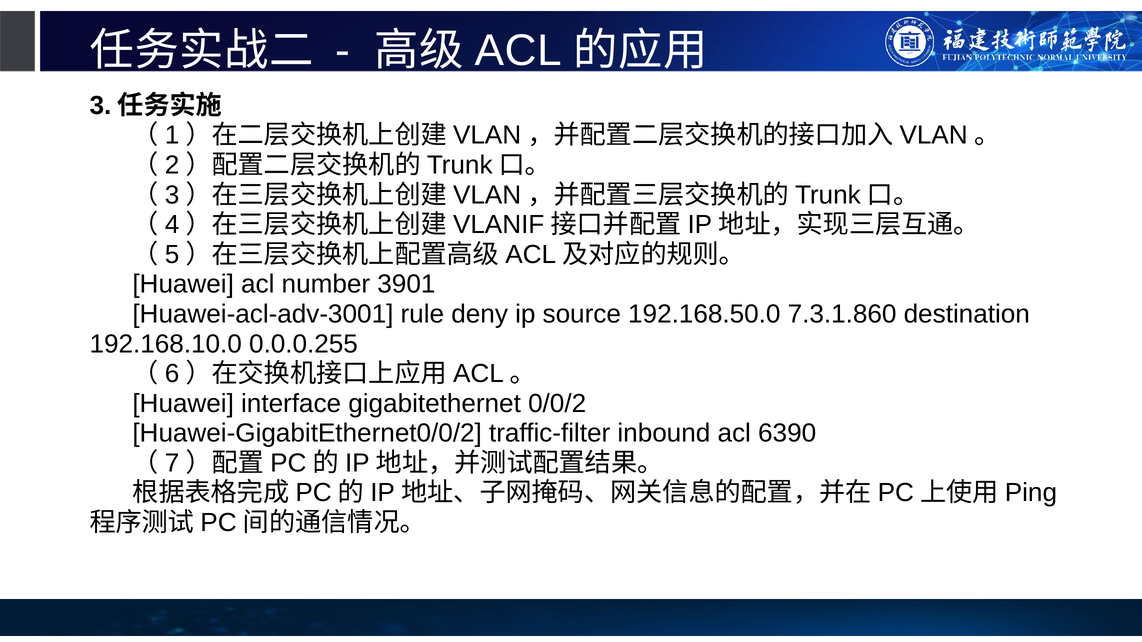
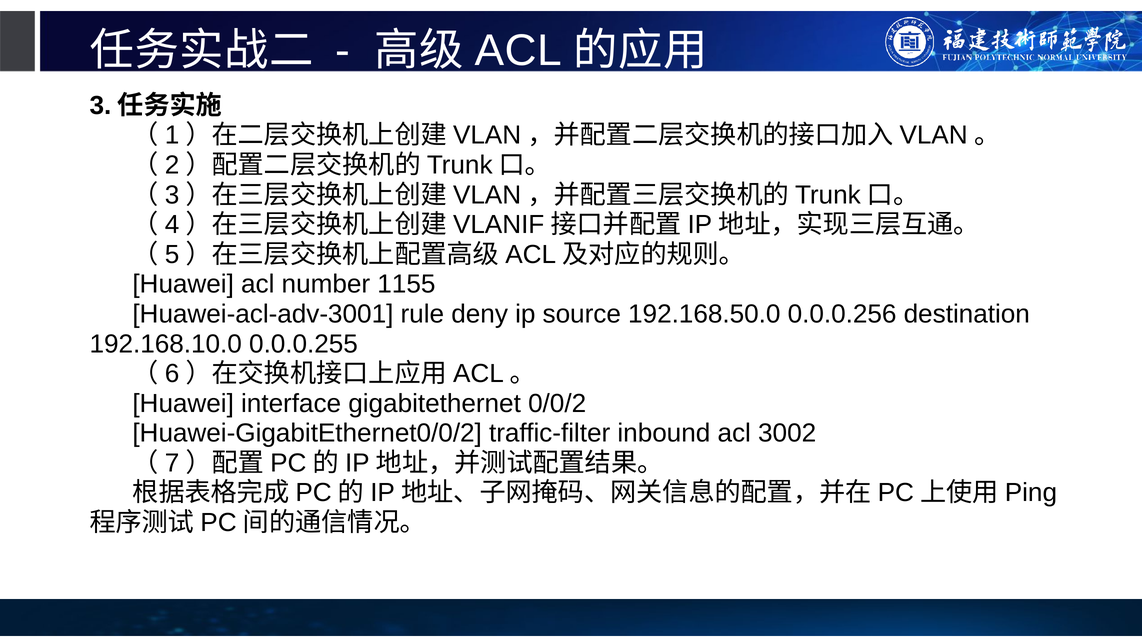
3901: 3901 -> 1155 (406, 284)
7.3.1.860: 7.3.1.860 -> 0.0.0.256 (842, 314)
6390: 6390 -> 3002 (787, 434)
